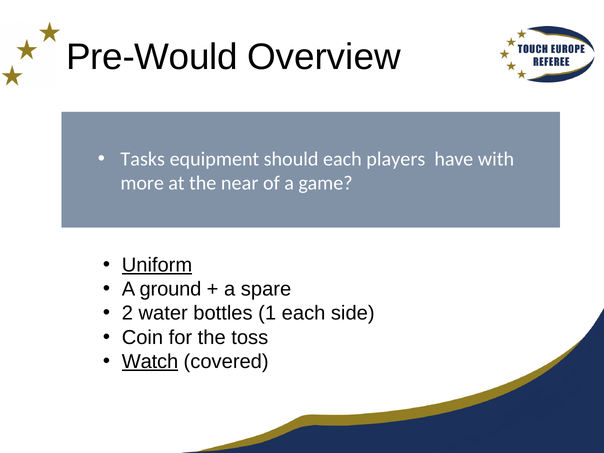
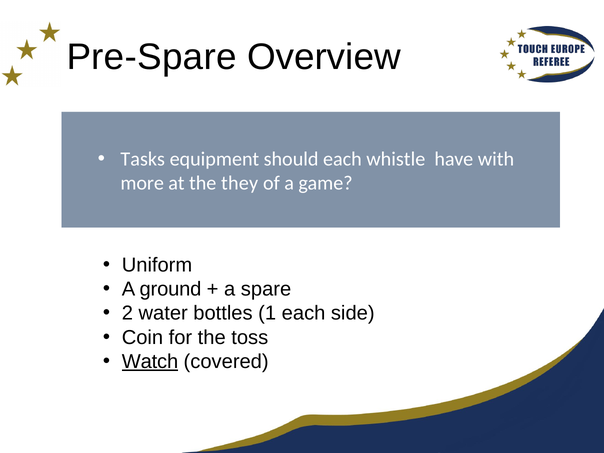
Pre-Would: Pre-Would -> Pre-Spare (152, 57)
players: players -> whistle (396, 159)
near: near -> they (240, 183)
Uniform underline: present -> none (157, 265)
